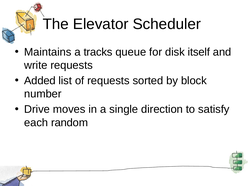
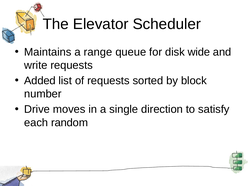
tracks: tracks -> range (98, 52)
itself: itself -> wide (199, 52)
